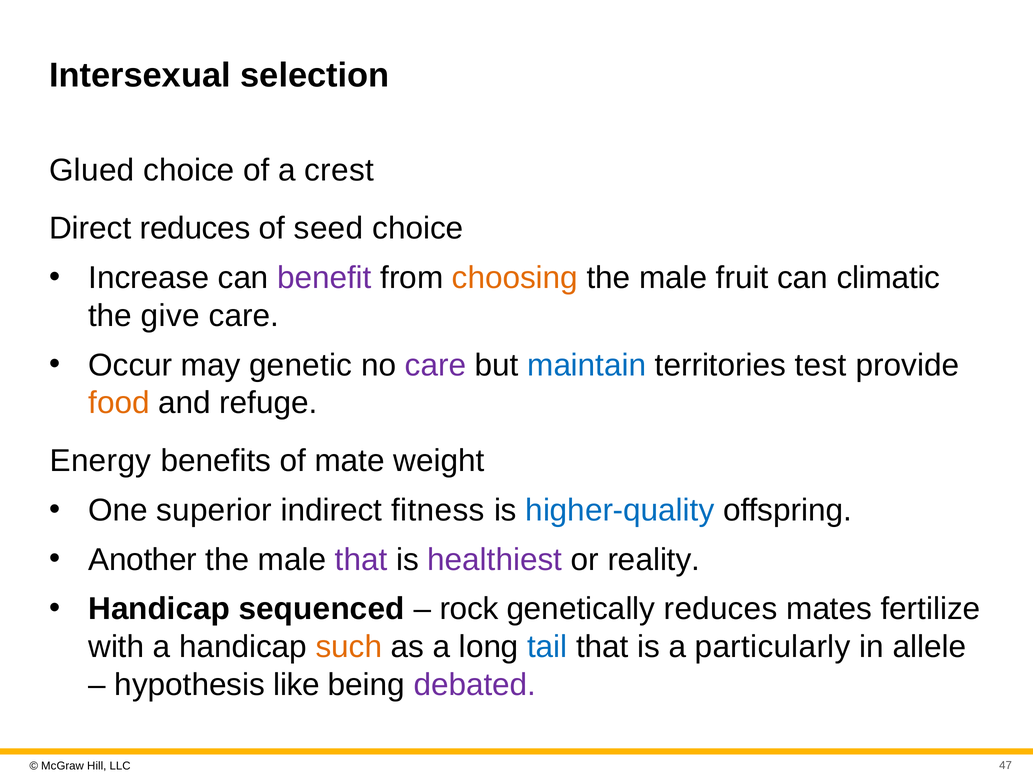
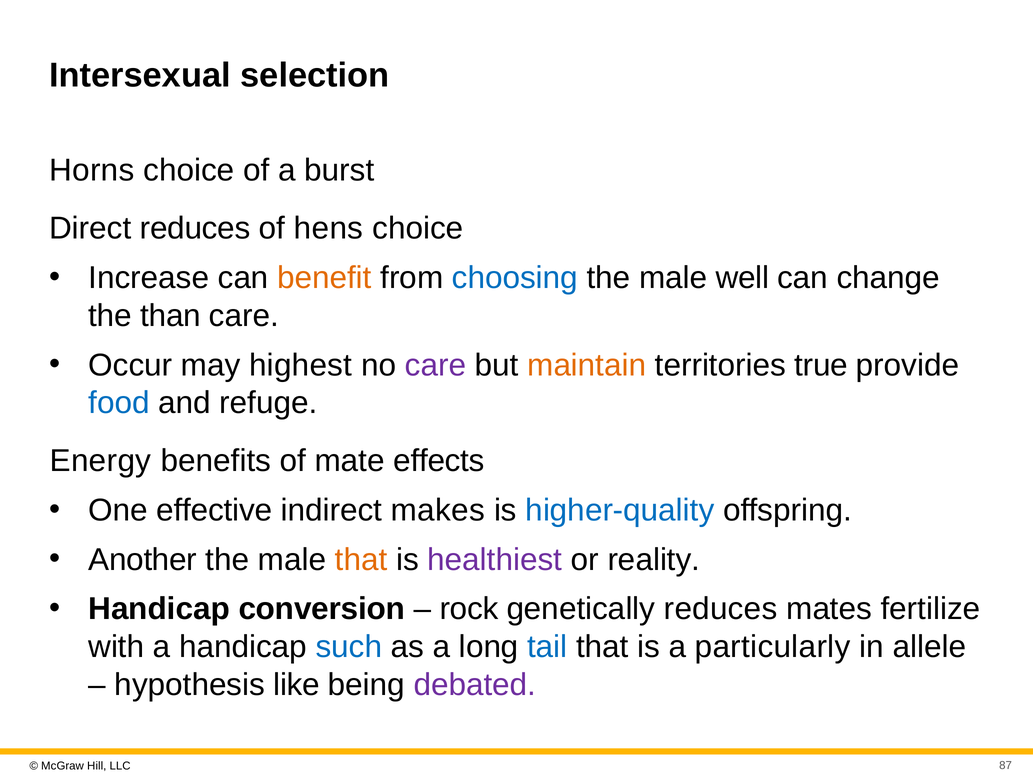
Glued: Glued -> Horns (92, 171)
crest: crest -> burst (339, 171)
seed: seed -> hens (329, 228)
benefit colour: purple -> orange (324, 278)
choosing colour: orange -> blue (515, 278)
fruit: fruit -> well (742, 278)
climatic: climatic -> change (888, 278)
give: give -> than (171, 316)
genetic: genetic -> highest (301, 365)
maintain colour: blue -> orange (587, 365)
test: test -> true (821, 365)
food colour: orange -> blue (119, 403)
weight: weight -> effects (439, 461)
superior: superior -> effective (214, 510)
fitness: fitness -> makes (438, 510)
that colour: purple -> orange (361, 559)
sequenced: sequenced -> conversion (322, 609)
such colour: orange -> blue (349, 647)
47: 47 -> 87 (1006, 765)
